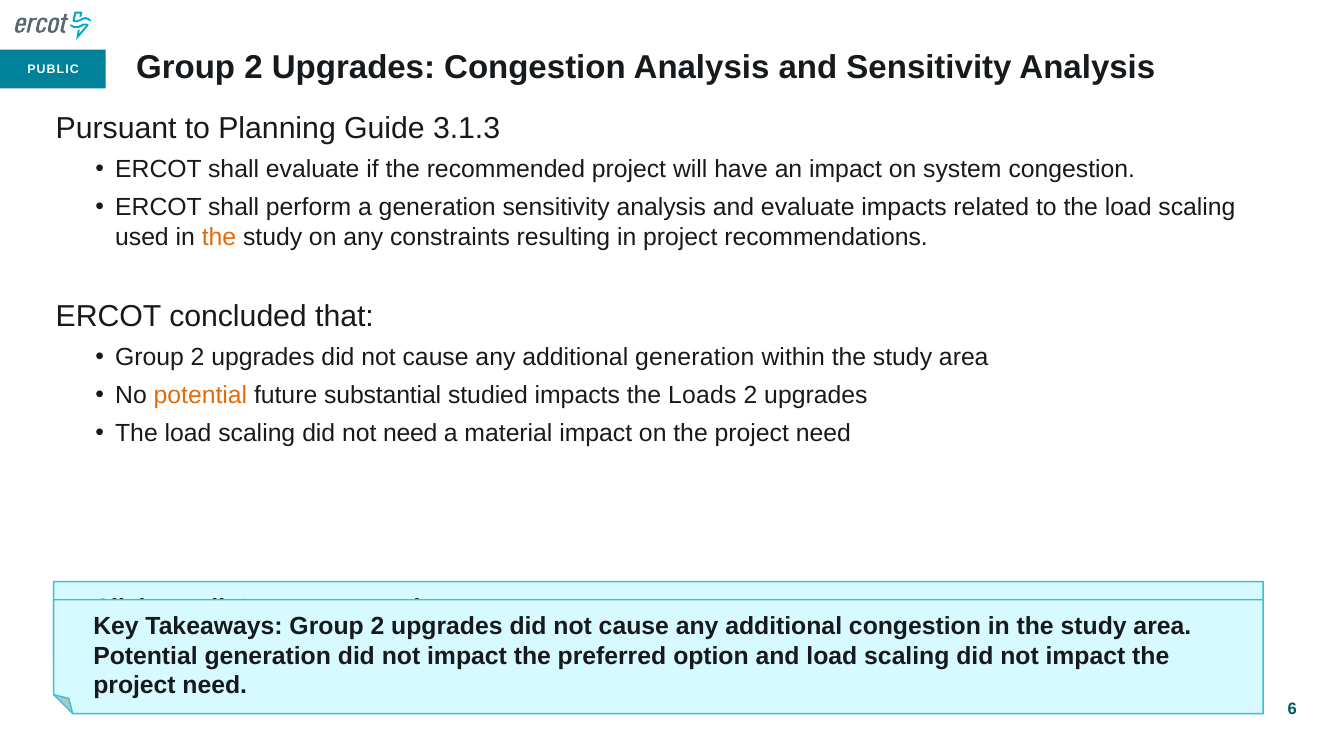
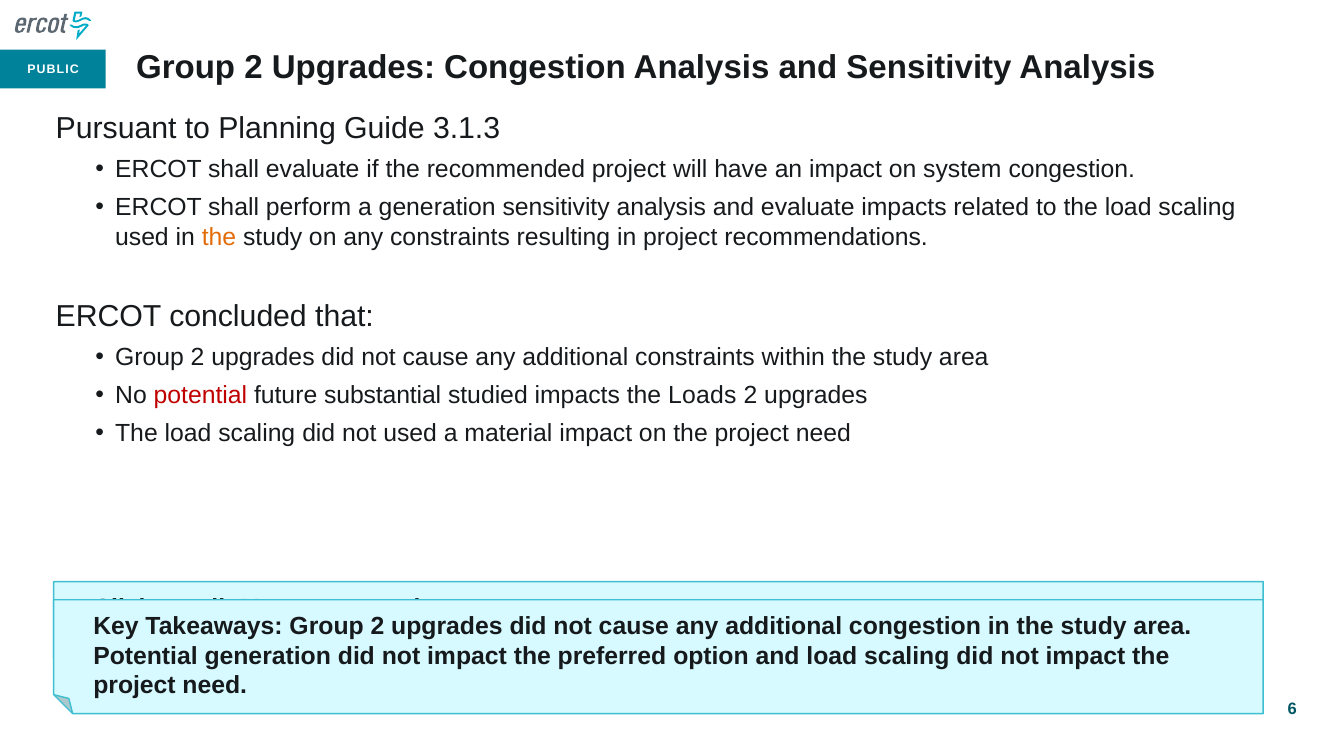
additional generation: generation -> constraints (695, 358)
potential colour: orange -> red (200, 396)
not need: need -> used (410, 434)
